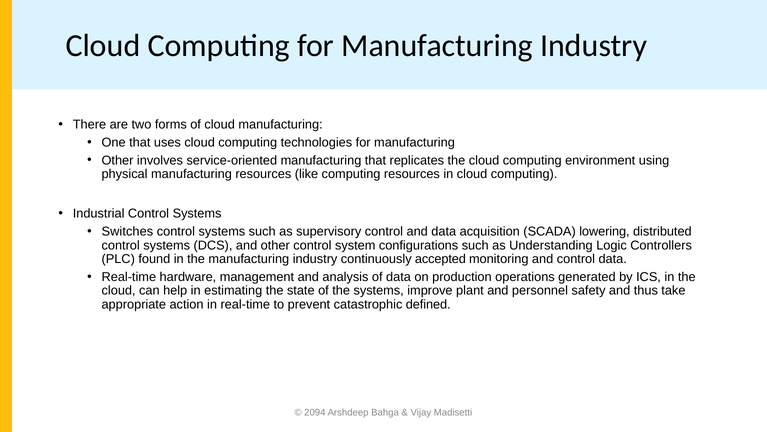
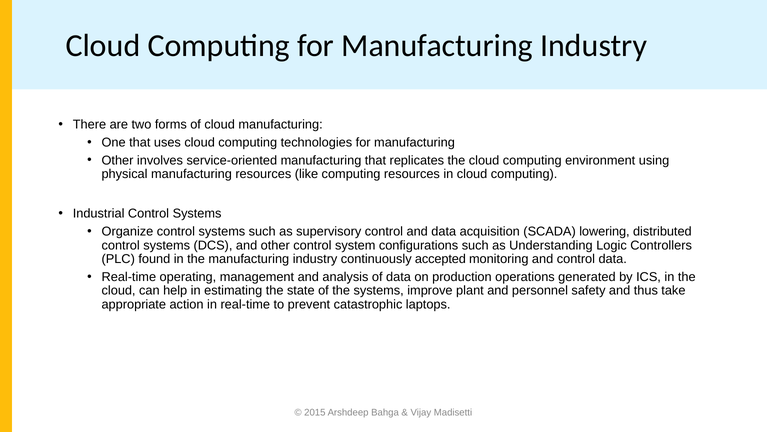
Switches: Switches -> Organize (127, 231)
hardware: hardware -> operating (188, 277)
defined: defined -> laptops (428, 304)
2094: 2094 -> 2015 (315, 412)
